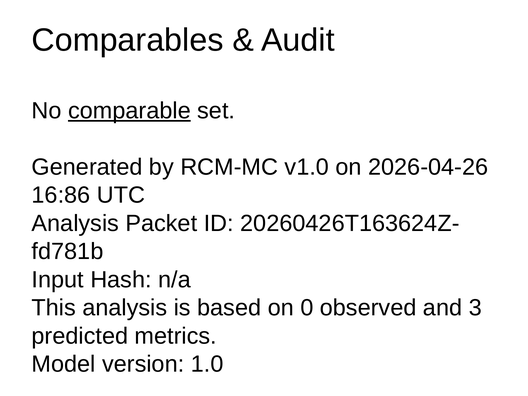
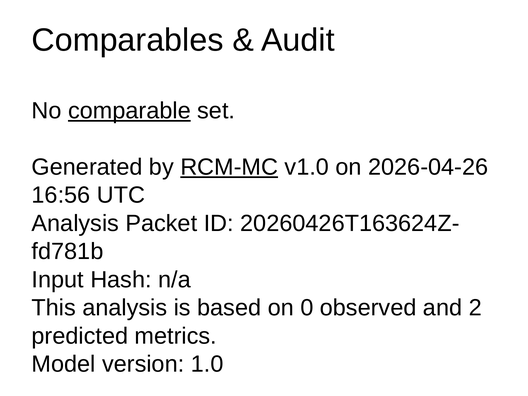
RCM-MC underline: none -> present (229, 167)
16:86: 16:86 -> 16:56 (61, 195)
3: 3 -> 2 (475, 308)
